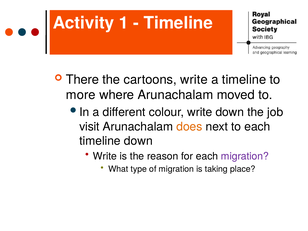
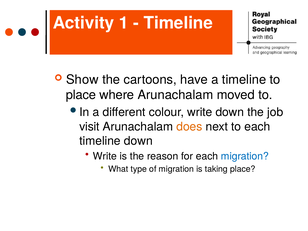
There: There -> Show (82, 80)
cartoons write: write -> have (194, 80)
more: more -> place (81, 95)
migration colour: purple -> blue (245, 156)
